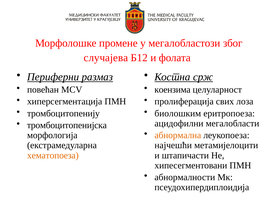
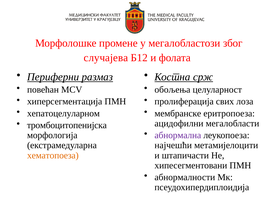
коензима: коензима -> обољења (172, 89)
тромбоцитопенију: тромбоцитопенију -> хепатоцелуларном (63, 113)
биолошким: биолошким -> мембранске (178, 113)
абнормална colour: orange -> purple (178, 135)
